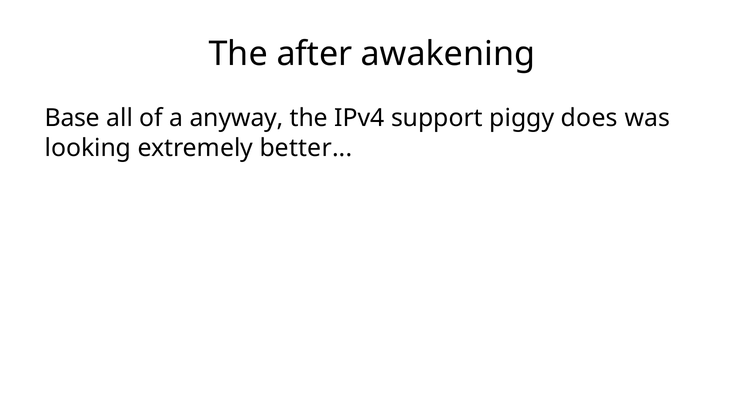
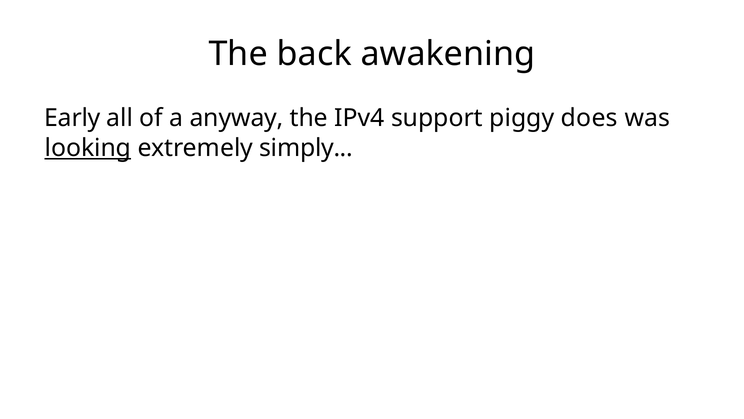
after: after -> back (314, 54)
Base: Base -> Early (72, 118)
looking underline: none -> present (88, 148)
better: better -> simply (306, 148)
